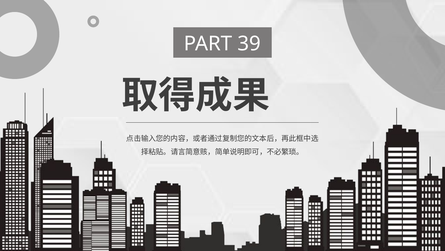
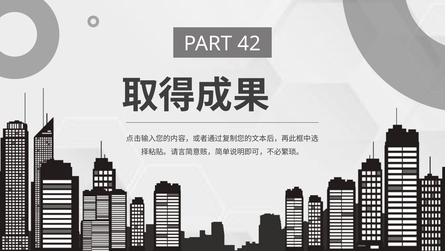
39: 39 -> 42 (249, 44)
